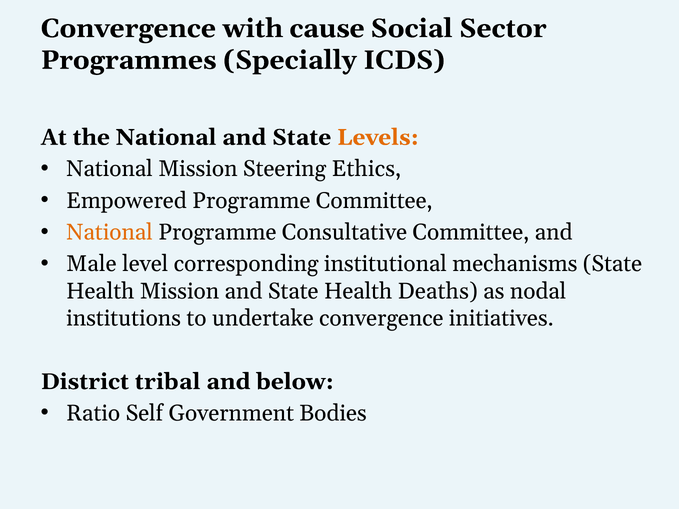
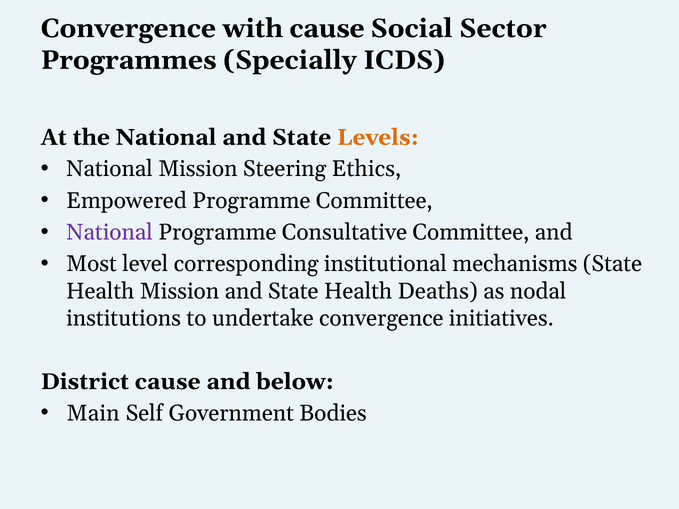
National colour: orange -> purple (109, 232)
Male: Male -> Most (92, 264)
District tribal: tribal -> cause (168, 382)
Ratio: Ratio -> Main (93, 413)
